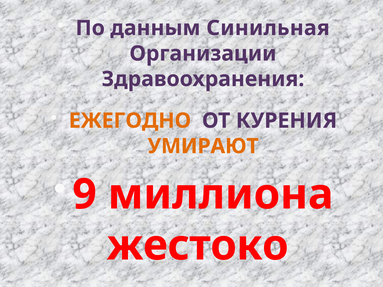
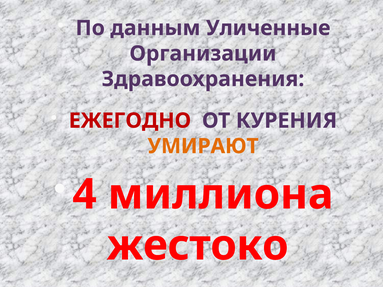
Синильная: Синильная -> Уличенные (268, 28)
ЕЖЕГОДНО colour: orange -> red (130, 121)
9: 9 -> 4 (85, 195)
